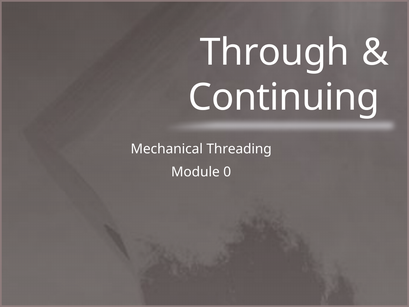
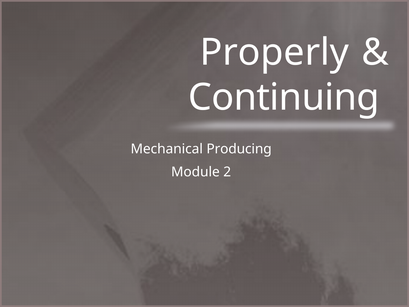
Through: Through -> Properly (274, 52)
Threading: Threading -> Producing (239, 149)
0: 0 -> 2 (227, 172)
